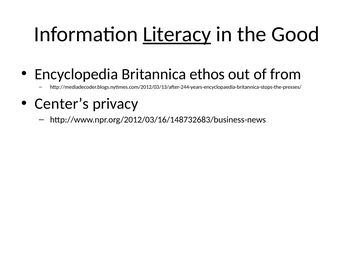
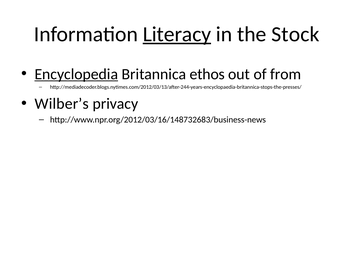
Good: Good -> Stock (295, 34)
Encyclopedia underline: none -> present (76, 74)
Center’s: Center’s -> Wilber’s (62, 104)
